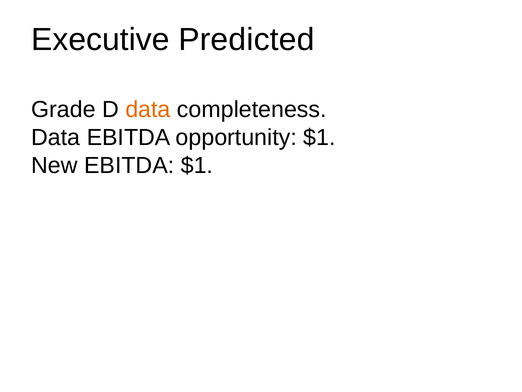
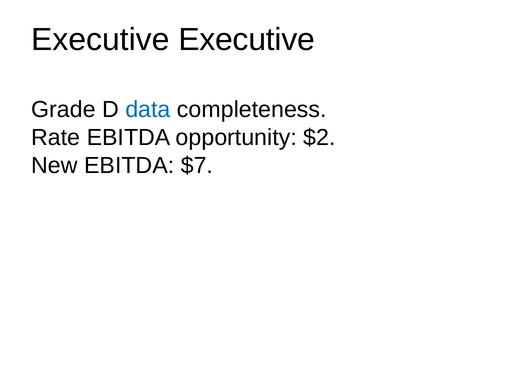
Executive Predicted: Predicted -> Executive (247, 40)
data colour: orange -> blue (148, 109)
Data: Data -> Rate (56, 137)
opportunity $1: $1 -> $2 (319, 137)
EBITDA $1: $1 -> $7 (197, 165)
